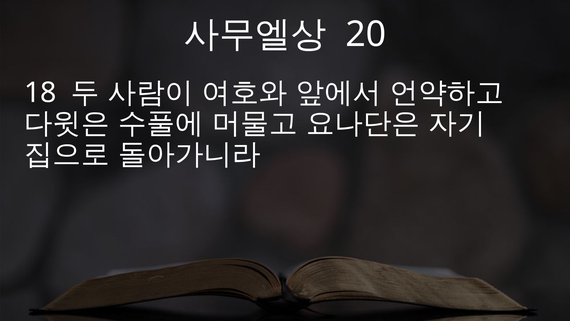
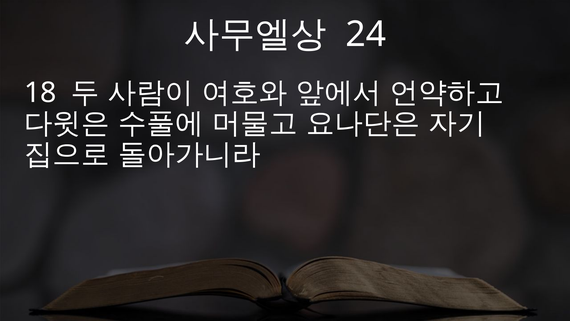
20: 20 -> 24 (366, 34)
